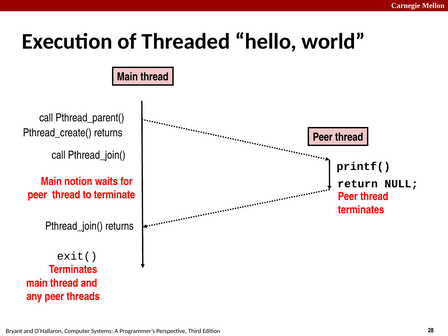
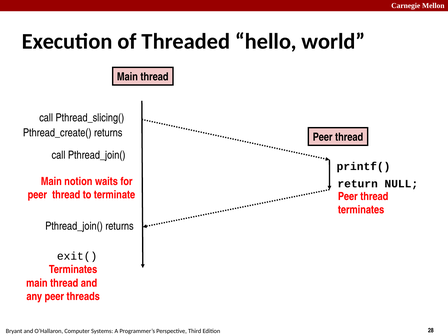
Pthread_parent(: Pthread_parent( -> Pthread_slicing( (90, 118)
